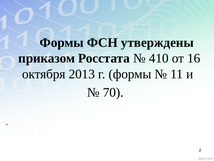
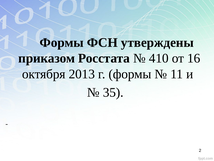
70: 70 -> 35 (113, 92)
